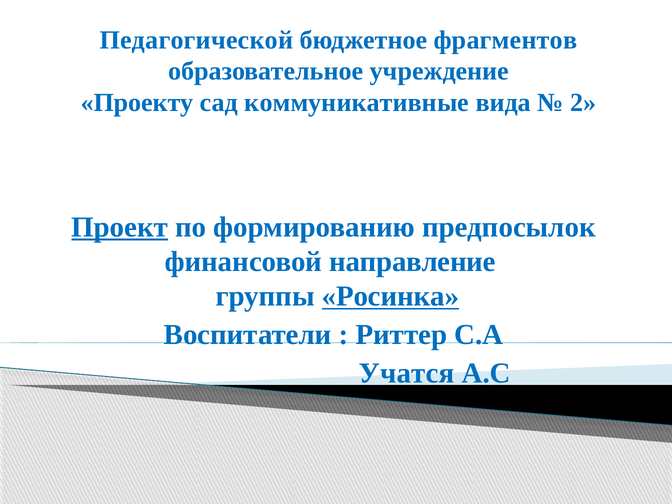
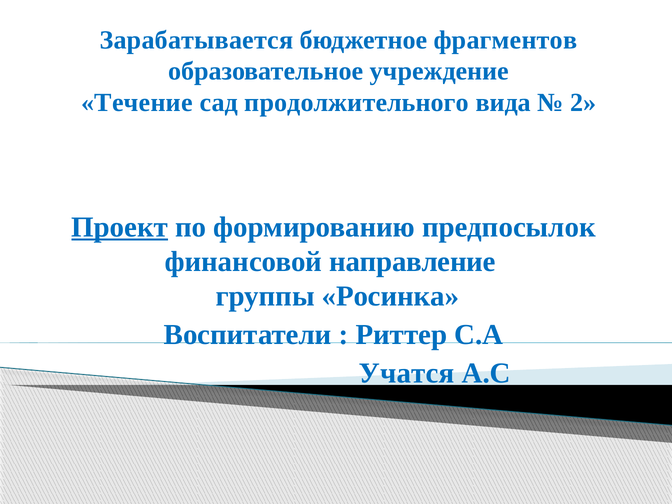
Педагогической: Педагогической -> Зарабатывается (196, 40)
Проекту: Проекту -> Течение (137, 103)
коммуникативные: коммуникативные -> продолжительного (357, 103)
Росинка underline: present -> none (390, 296)
